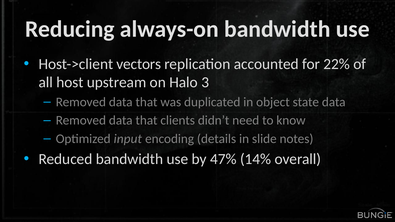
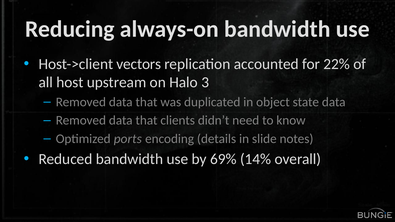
input: input -> ports (128, 139)
47%: 47% -> 69% (223, 159)
